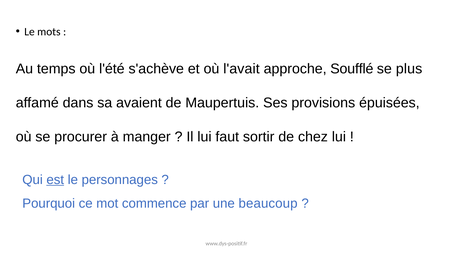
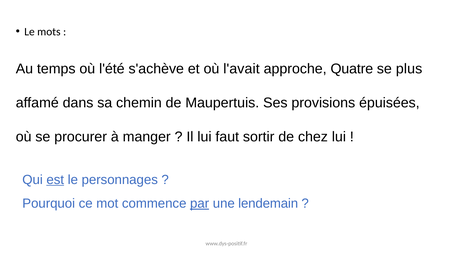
Soufflé: Soufflé -> Quatre (352, 69)
avaient: avaient -> chemin (139, 103)
par underline: none -> present (200, 203)
beaucoup: beaucoup -> lendemain (268, 203)
